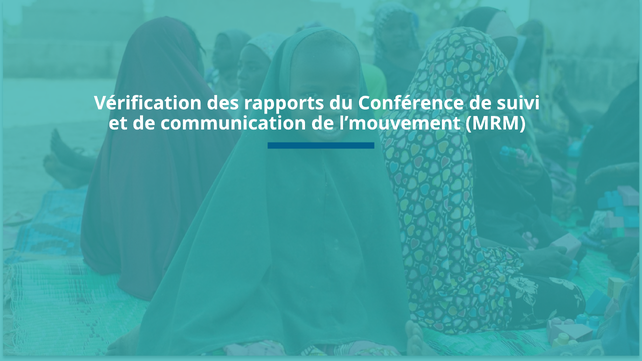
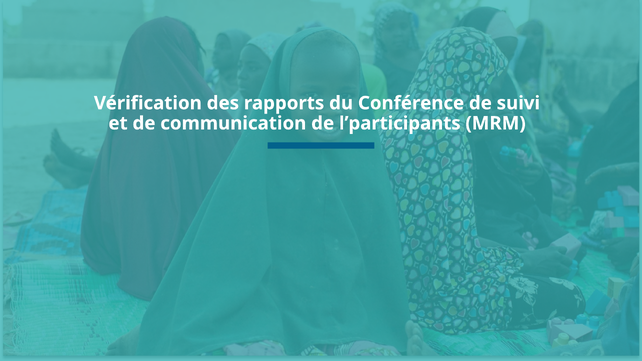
l’mouvement: l’mouvement -> l’participants (400, 123)
